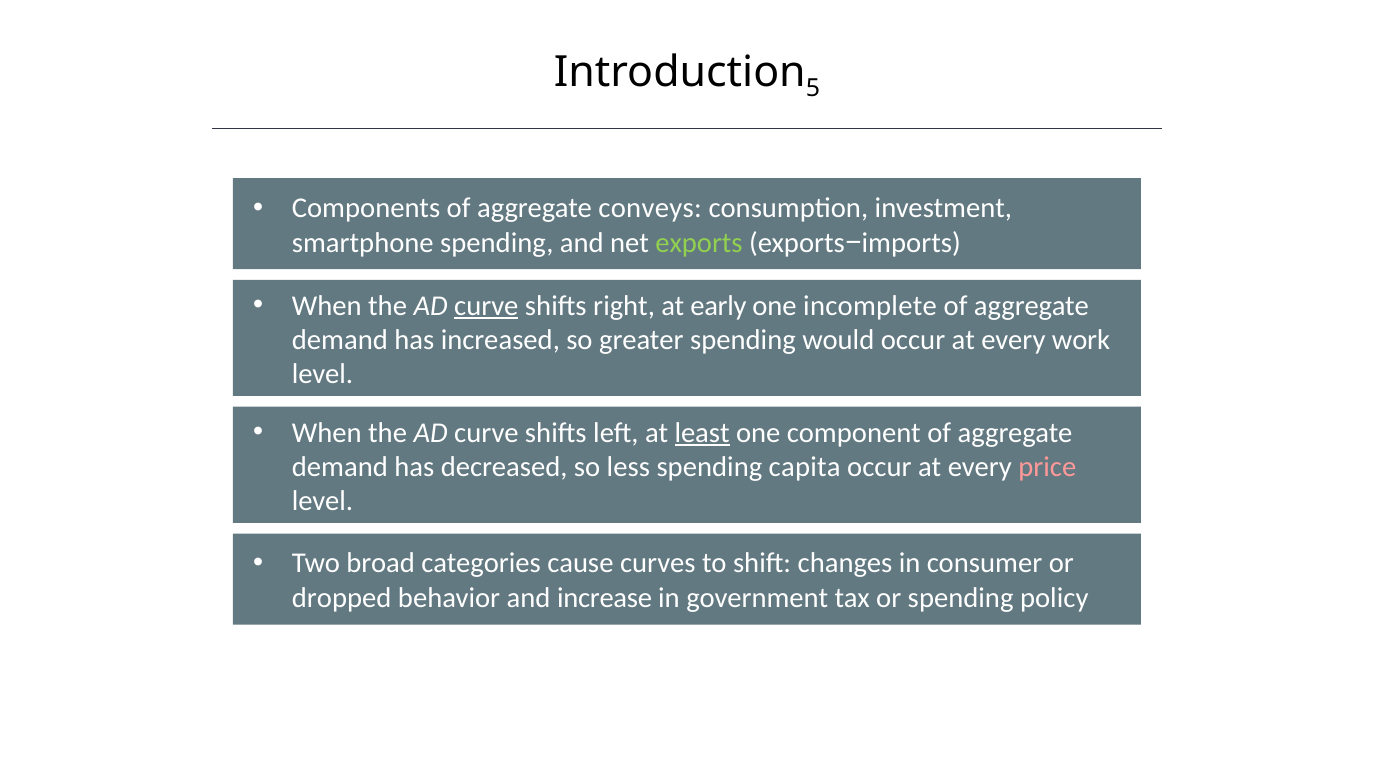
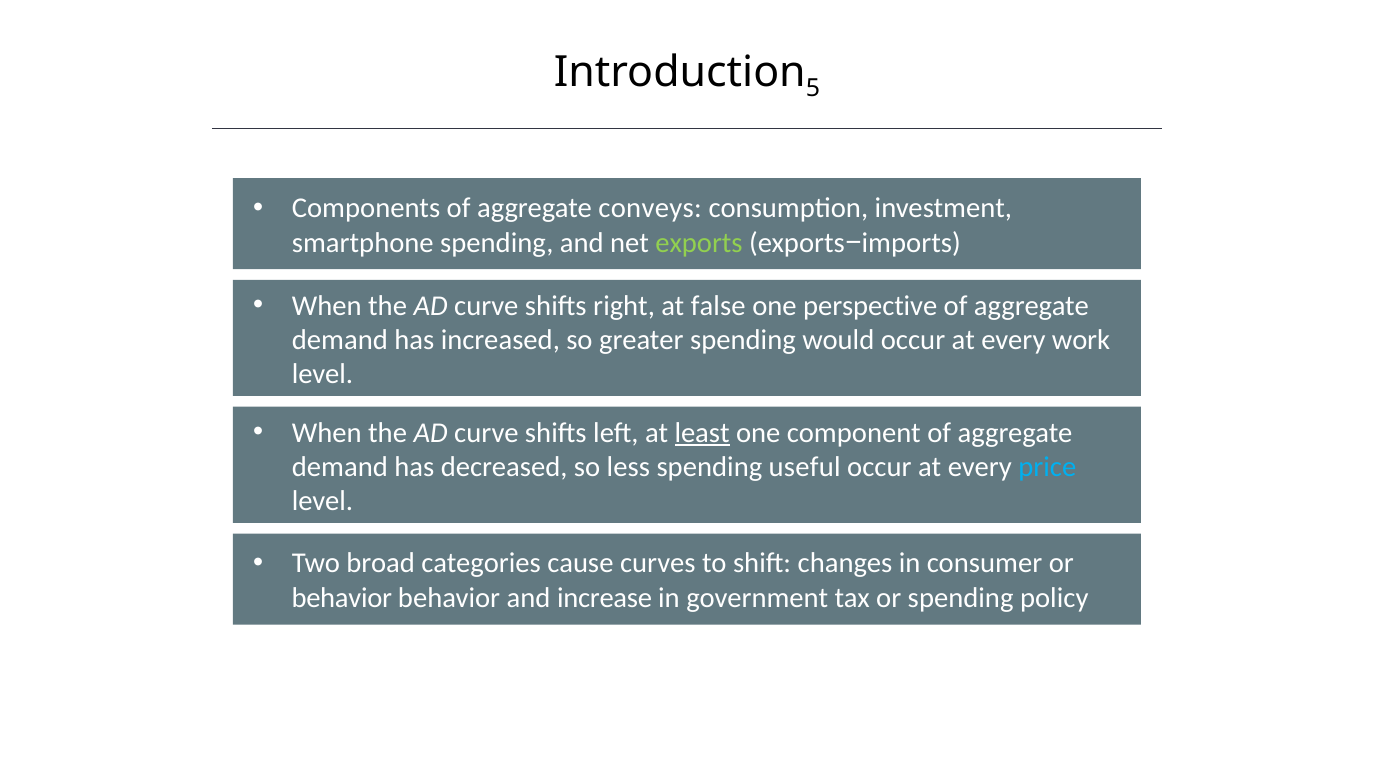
curve underline: present -> none (486, 306)
early: early -> false (718, 306)
incomplete: incomplete -> perspective (870, 306)
capita: capita -> useful (805, 467)
price colour: pink -> light blue (1047, 467)
dropped: dropped -> behavior (342, 598)
